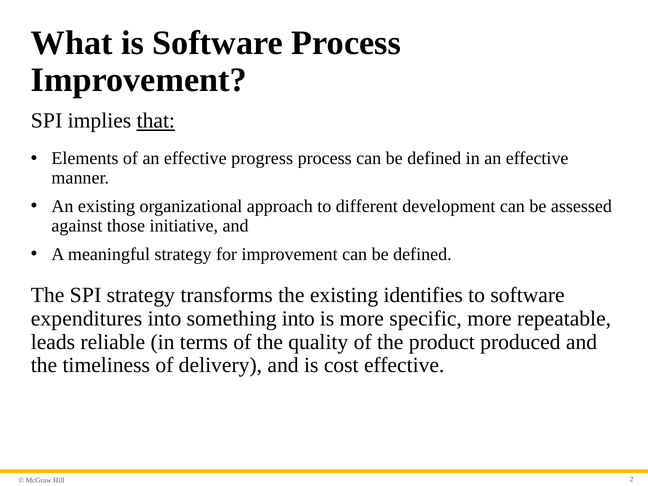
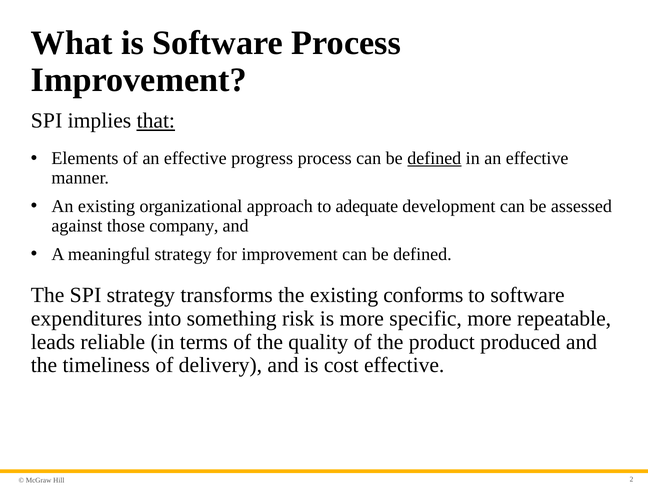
defined underline: none -> present (434, 158)
different: different -> adequate (367, 206)
initiative: initiative -> company (184, 226)
identifies: identifies -> conforms (423, 295)
something into: into -> risk (298, 319)
